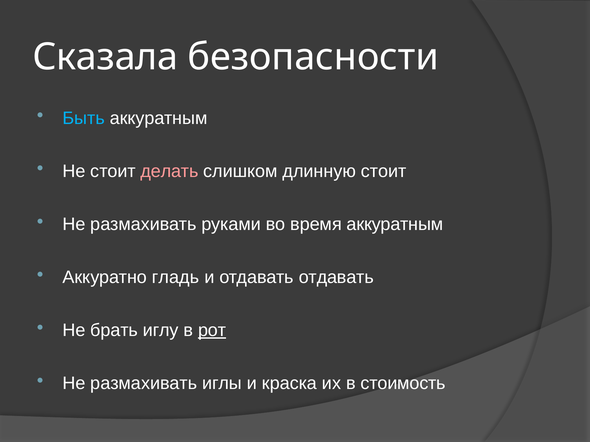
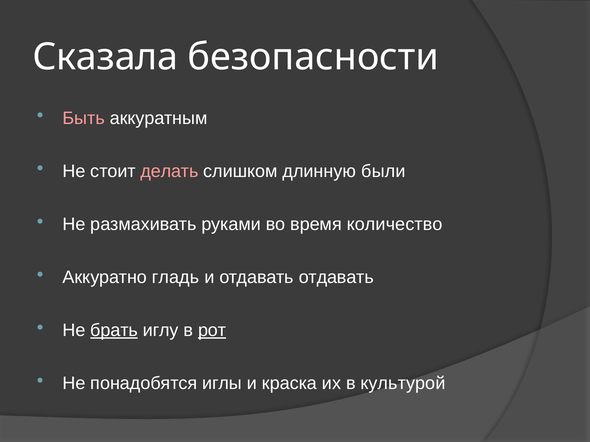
Быть colour: light blue -> pink (84, 118)
длинную стоит: стоит -> были (384, 171)
время аккуратным: аккуратным -> количество (395, 224)
брать underline: none -> present (114, 331)
размахивать: размахивать -> понадобятся (144, 384)
стоимость: стоимость -> культурой (403, 384)
